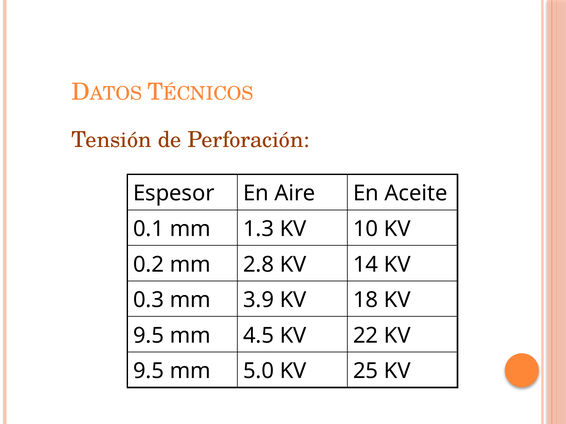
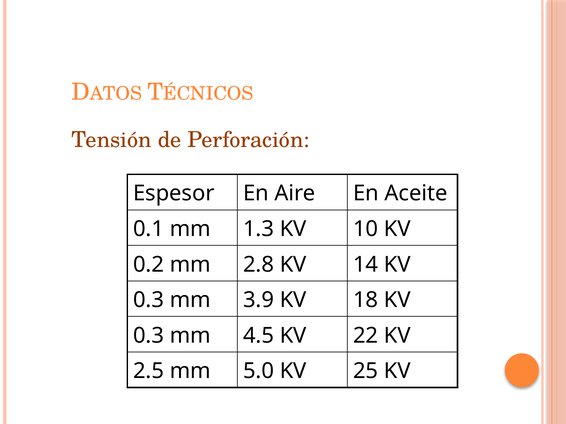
9.5: 9.5 -> 0.3 (149, 336)
9.5: 9.5 -> 2.5 (149, 372)
